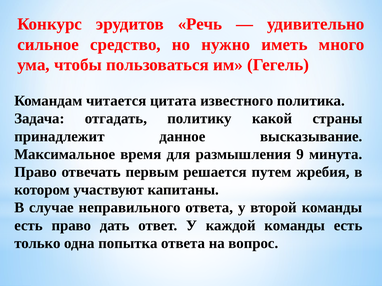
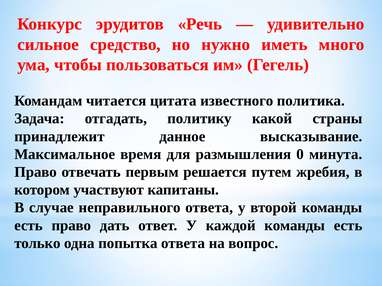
9: 9 -> 0 (300, 154)
